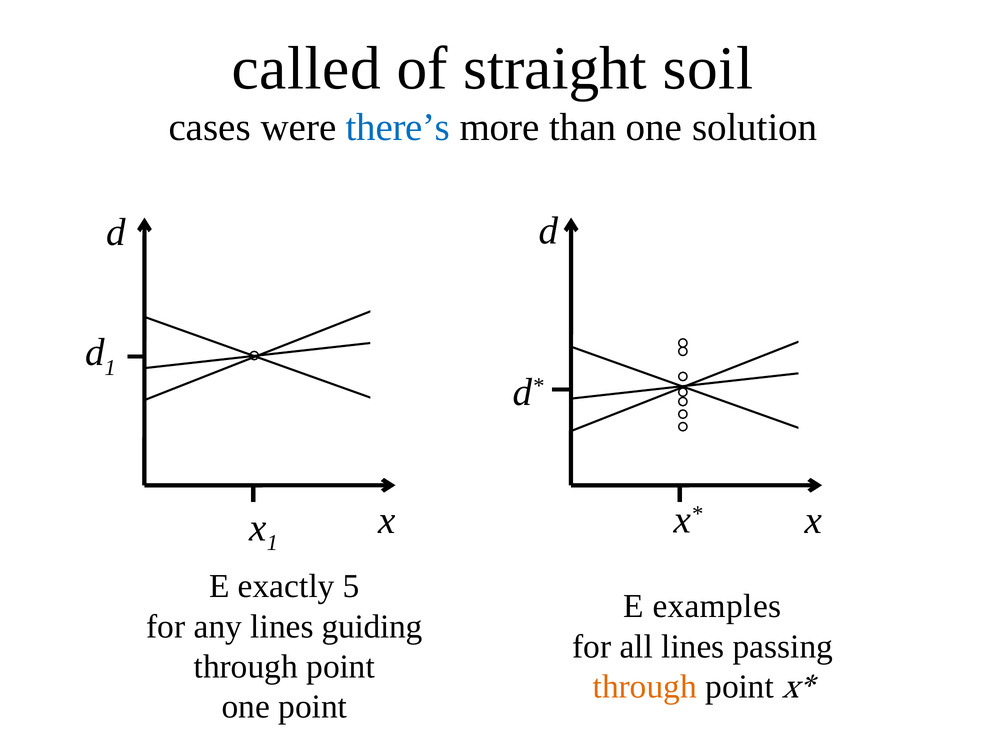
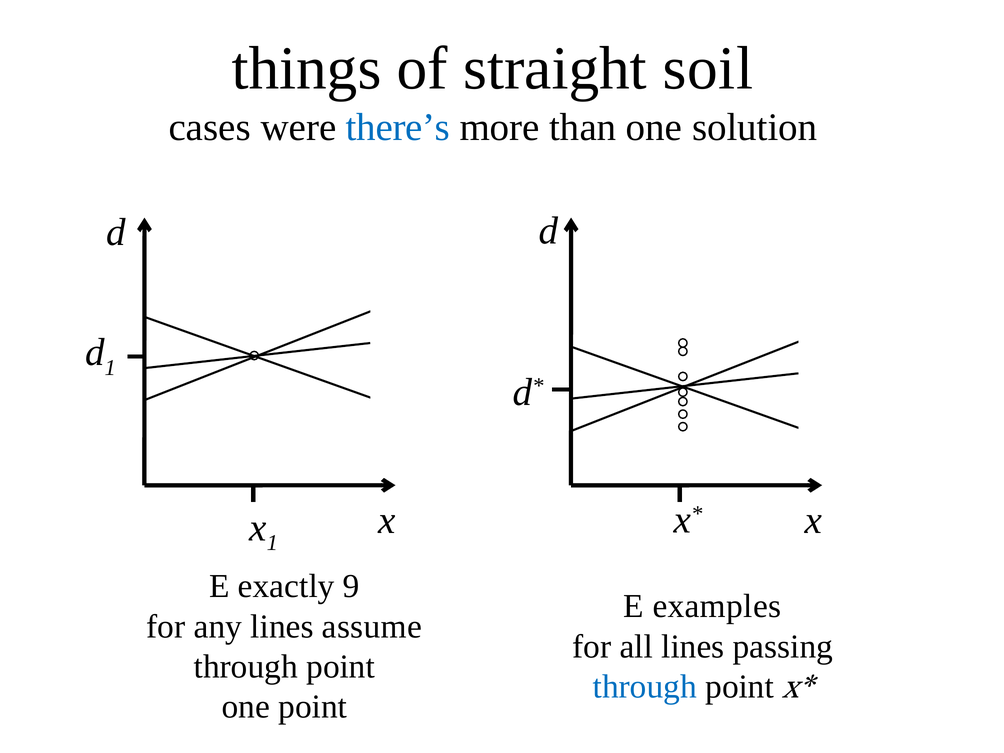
called: called -> things (307, 69)
5: 5 -> 9 (351, 586)
guiding: guiding -> assume (372, 626)
through colour: orange -> blue (645, 687)
